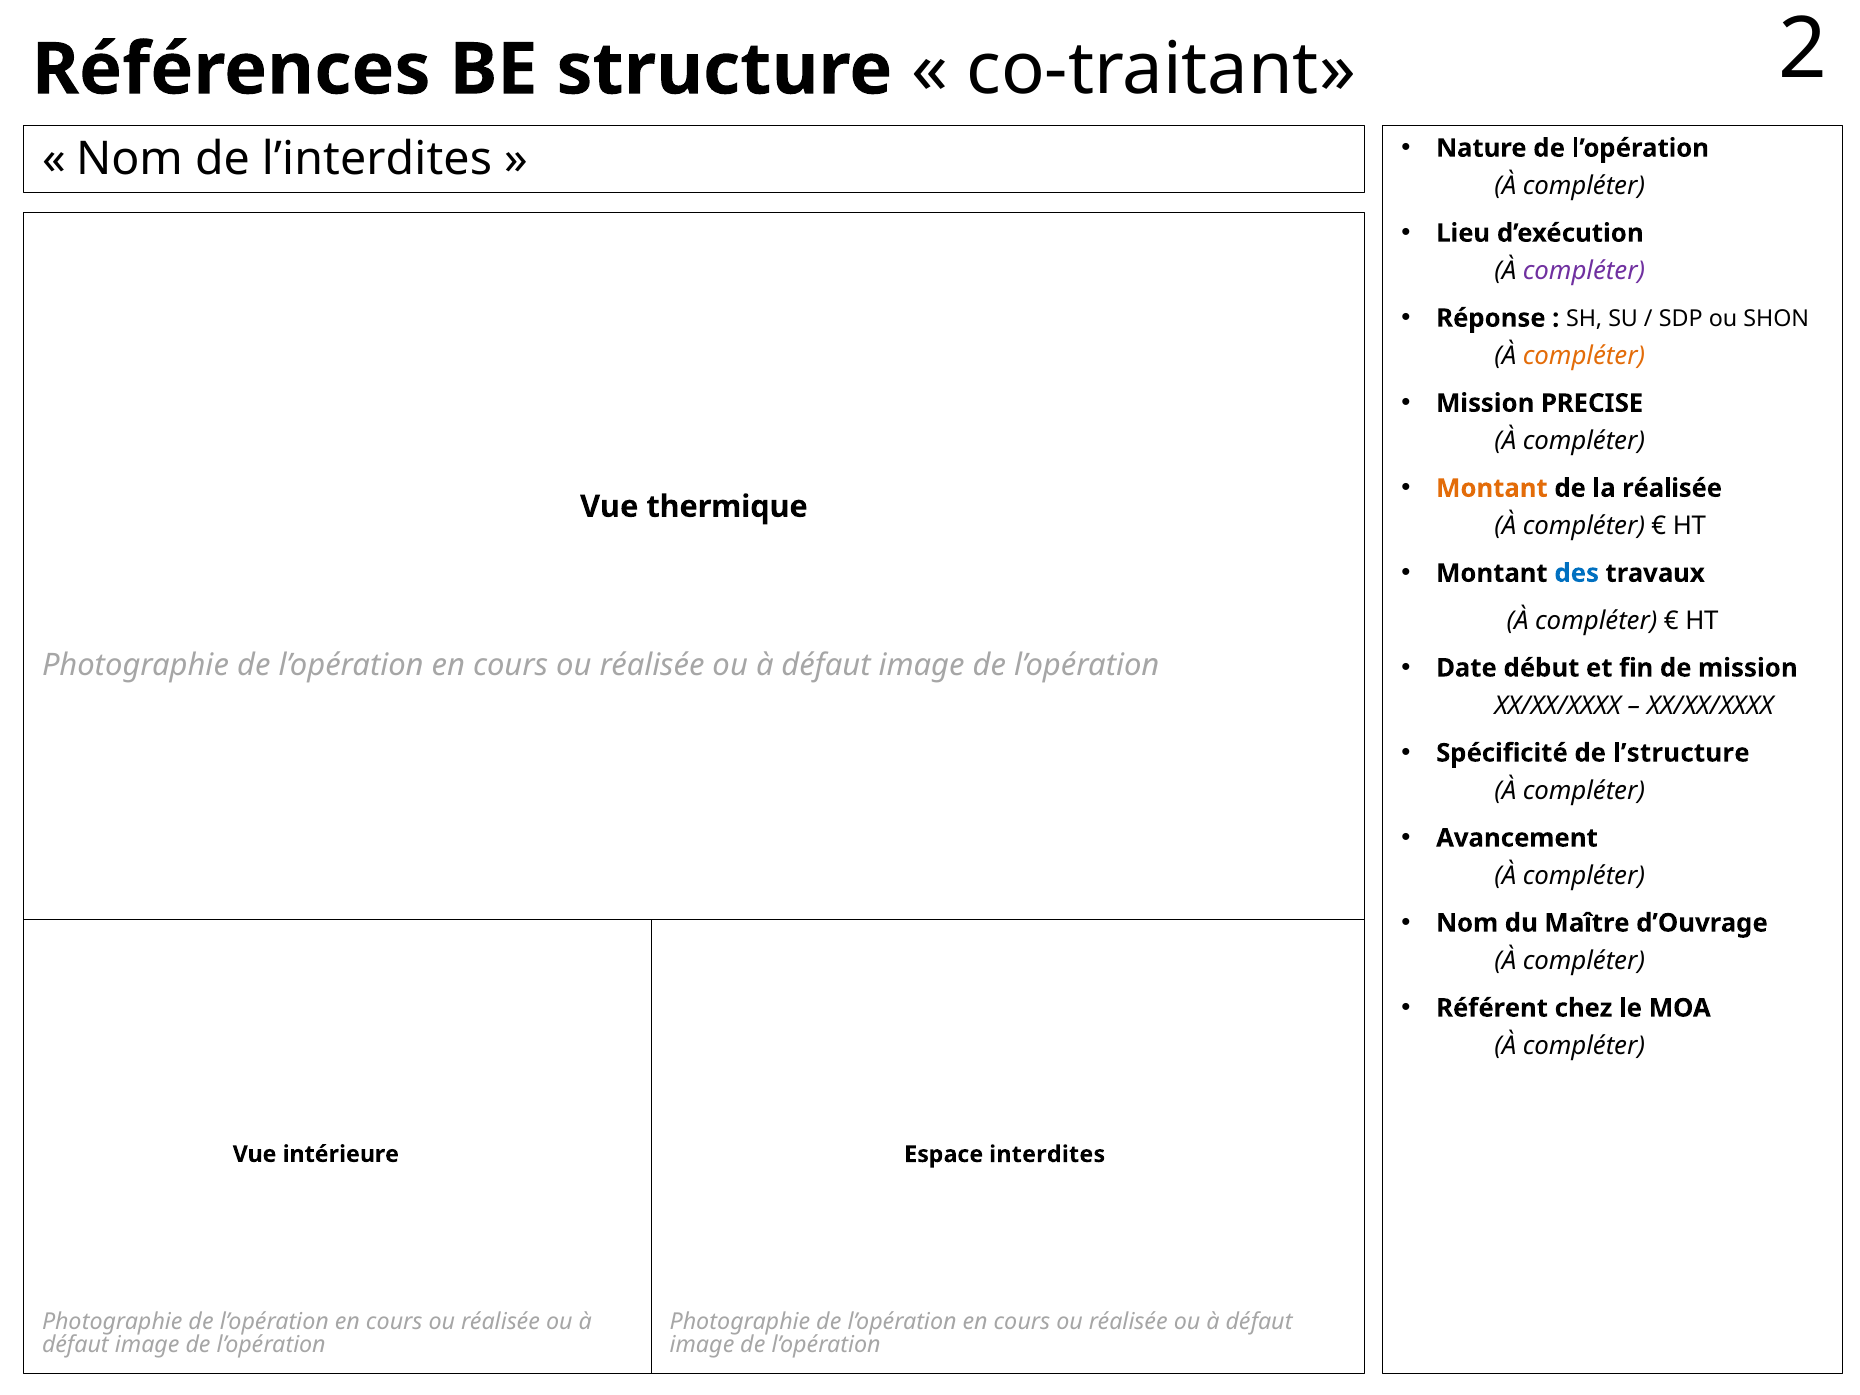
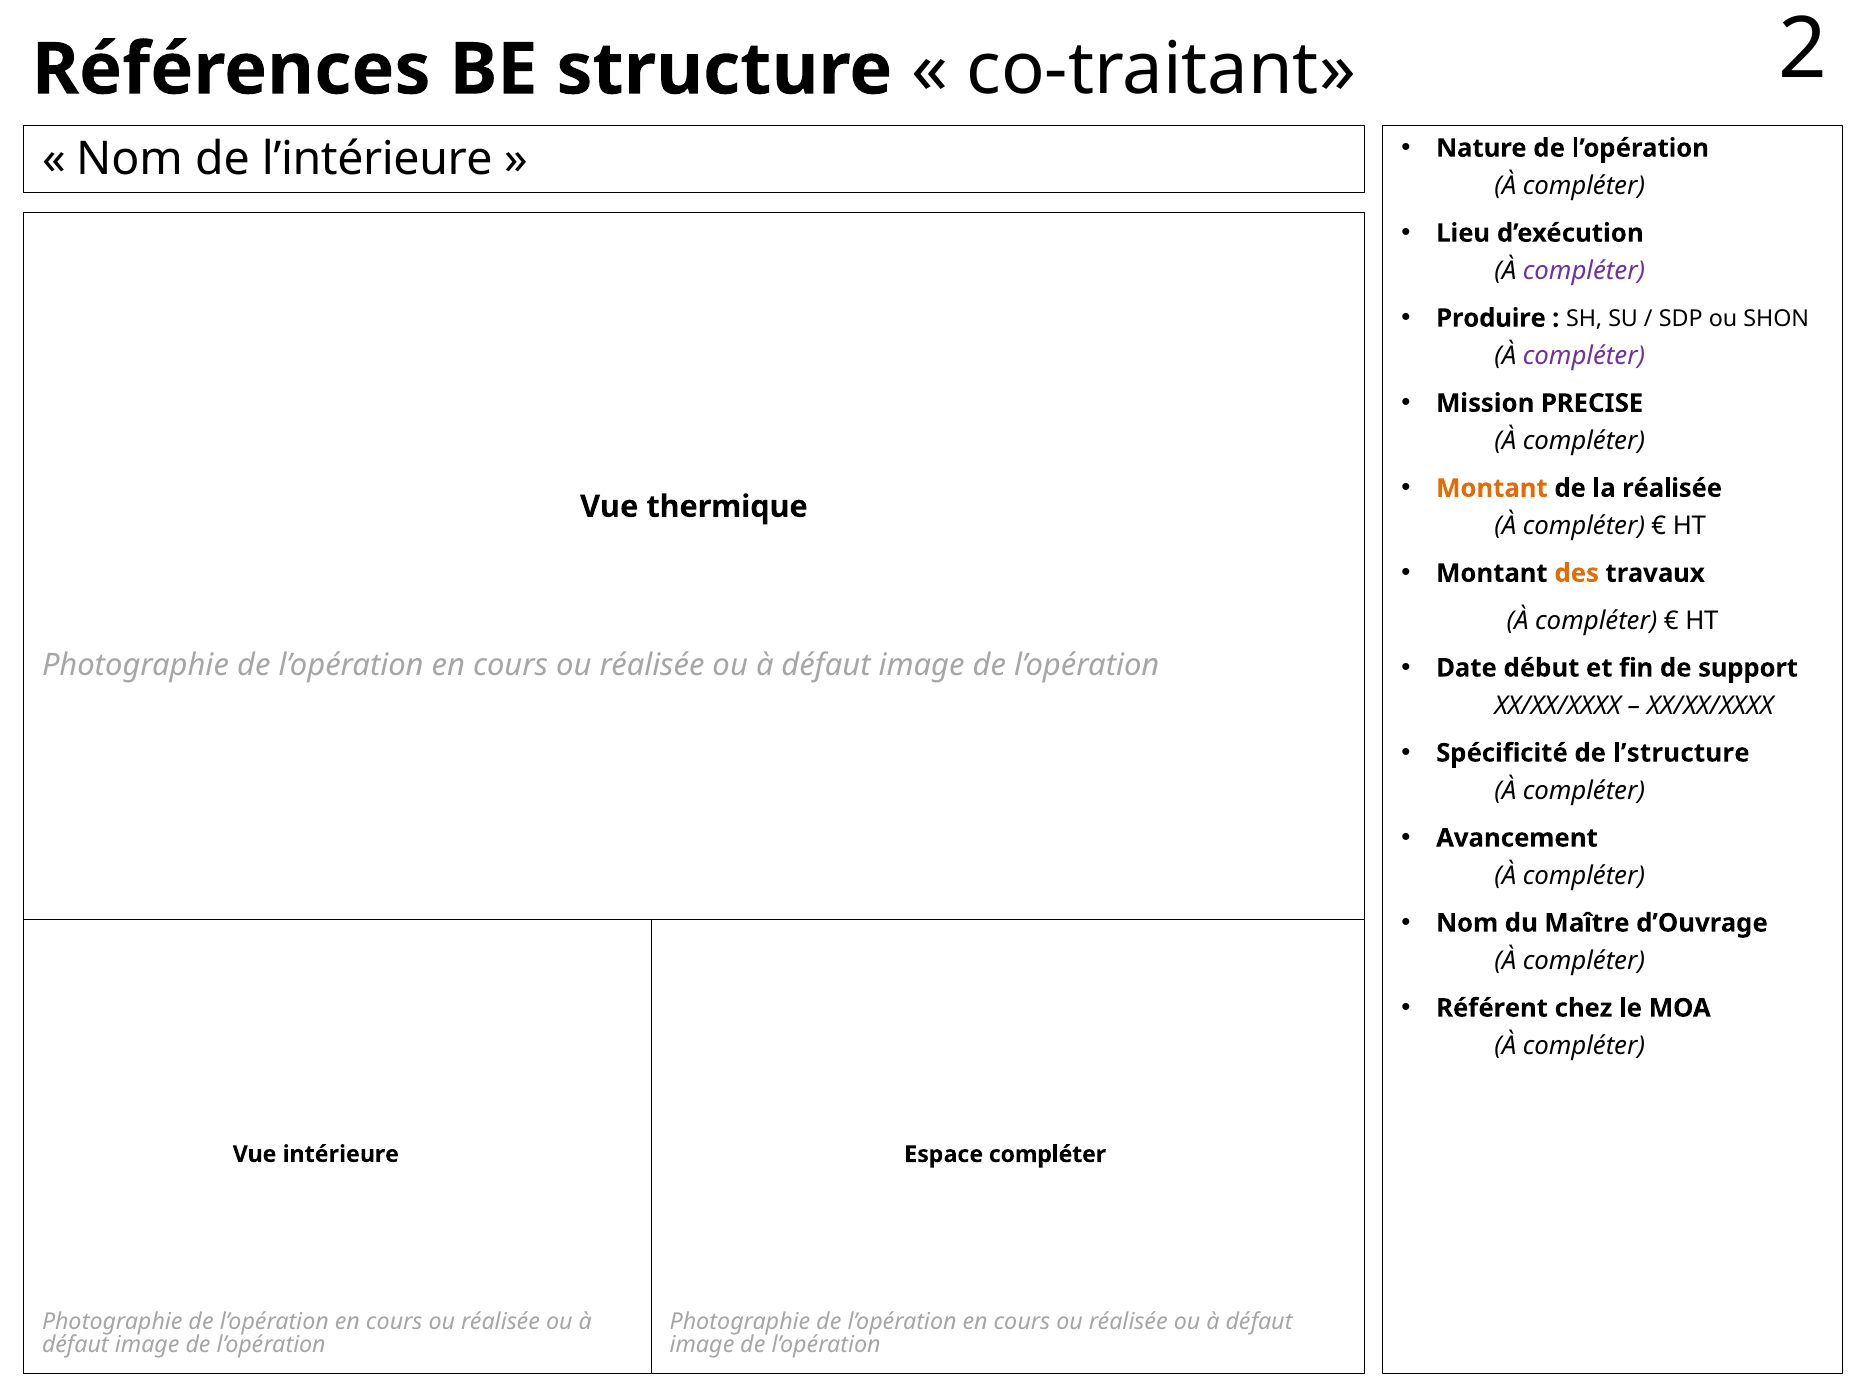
l’interdites: l’interdites -> l’intérieure (377, 159)
Réponse: Réponse -> Produire (1491, 318)
compléter colour: orange -> purple (1584, 356)
des colour: blue -> orange (1577, 573)
de mission: mission -> support (1748, 668)
Espace interdites: interdites -> compléter (1047, 1154)
